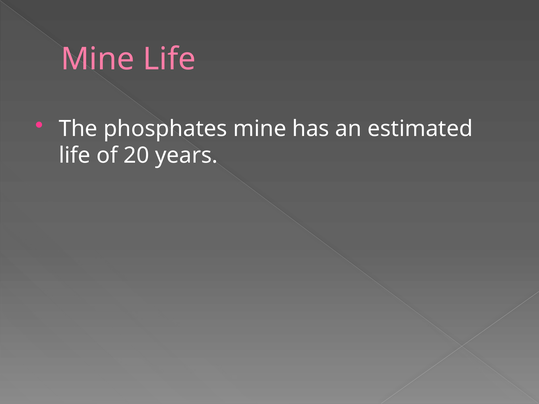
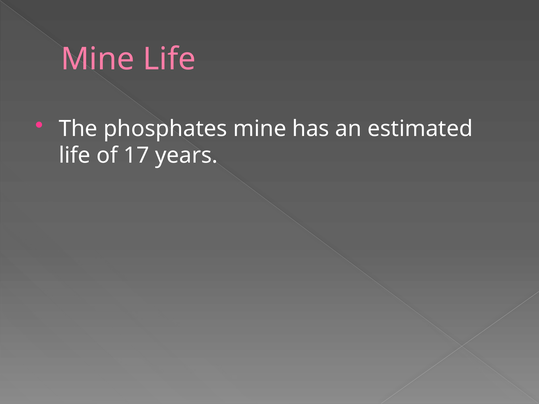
20: 20 -> 17 (136, 156)
